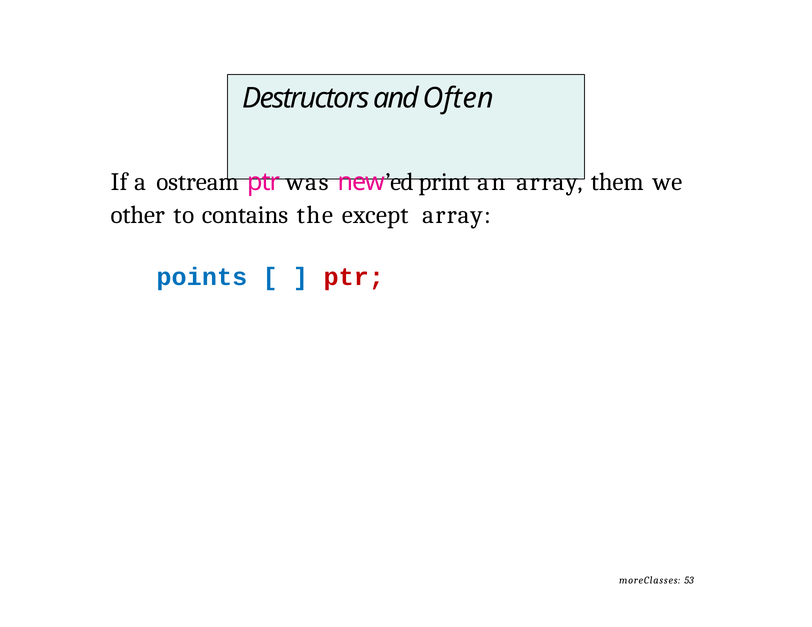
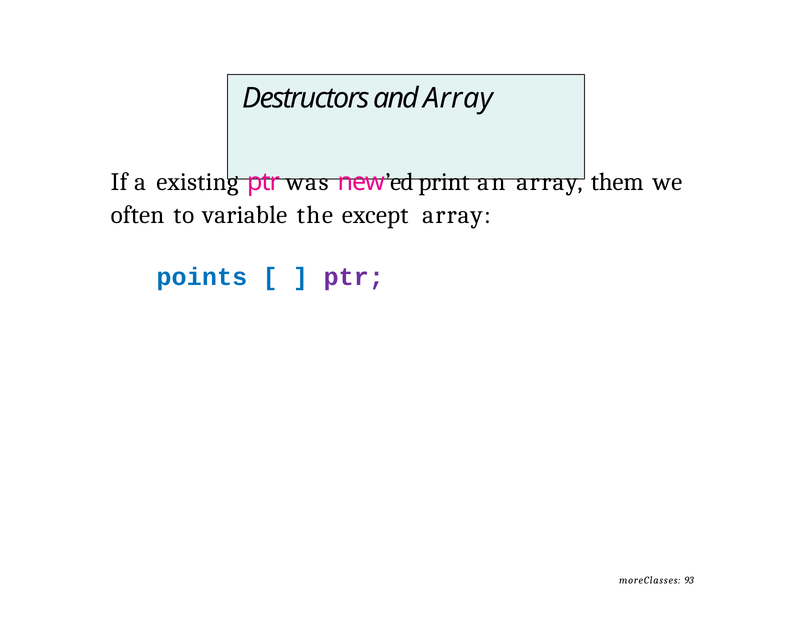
and Often: Often -> Array (458, 99)
ostream: ostream -> existing (197, 182)
other: other -> often (137, 215)
contains: contains -> variable (245, 215)
ptr colour: red -> purple (354, 277)
53: 53 -> 93 (689, 581)
